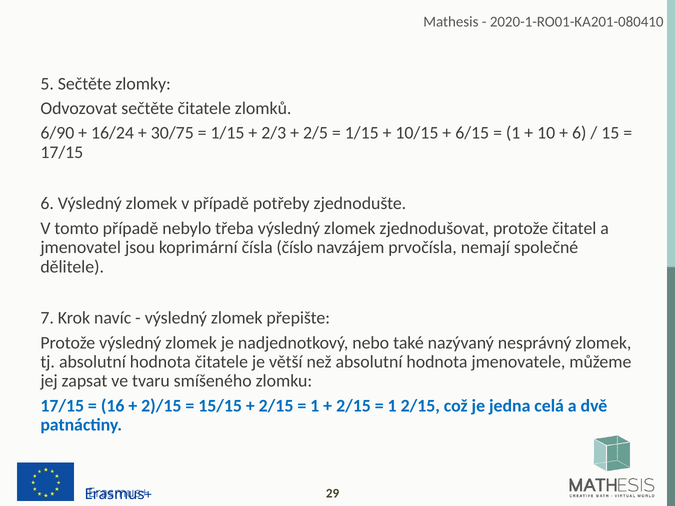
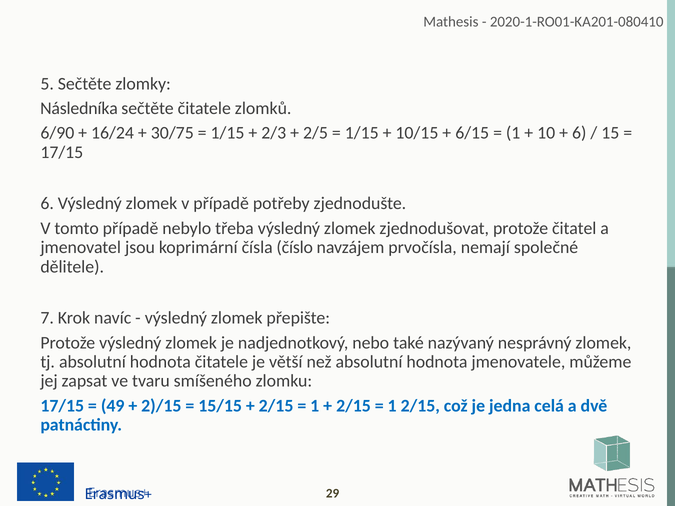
Odvozovat: Odvozovat -> Následníka (79, 108)
16: 16 -> 49 (113, 406)
